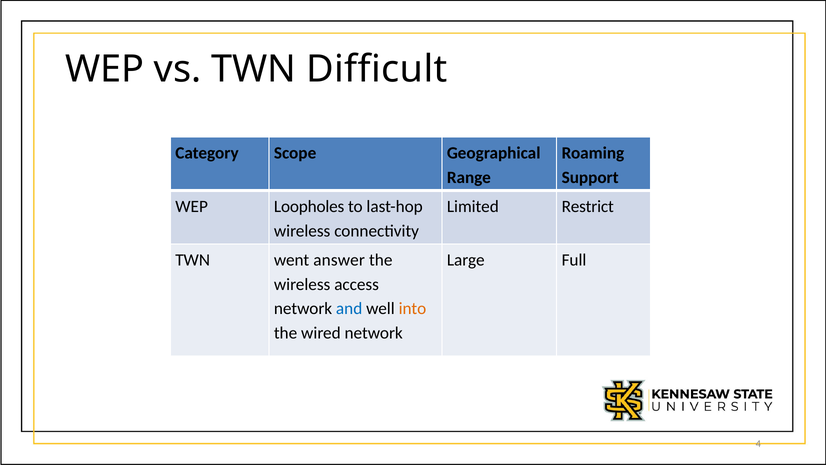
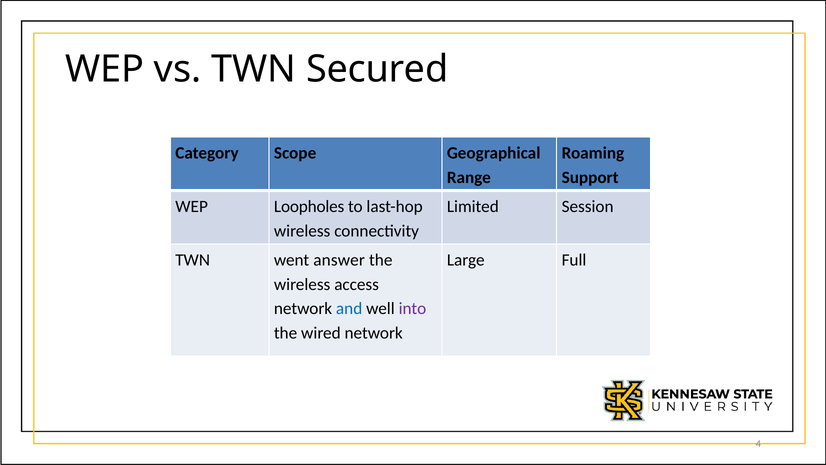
Difficult: Difficult -> Secured (377, 69)
Restrict: Restrict -> Session (588, 207)
into colour: orange -> purple (412, 308)
